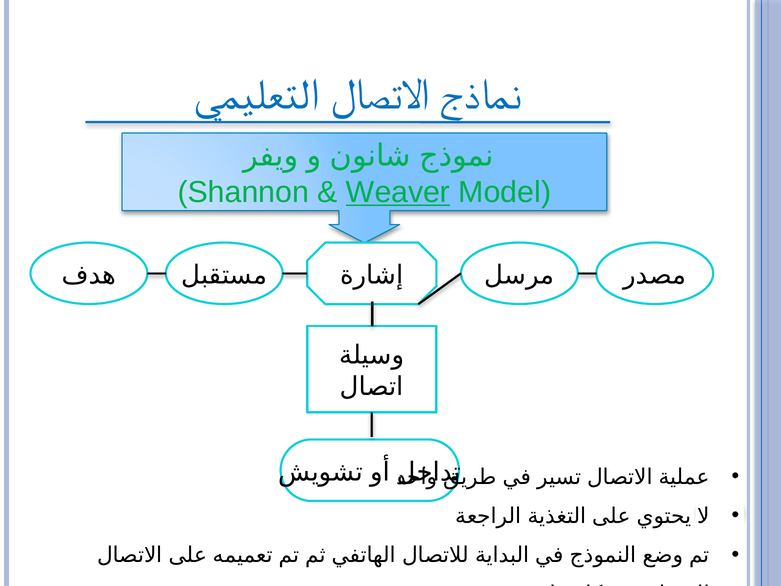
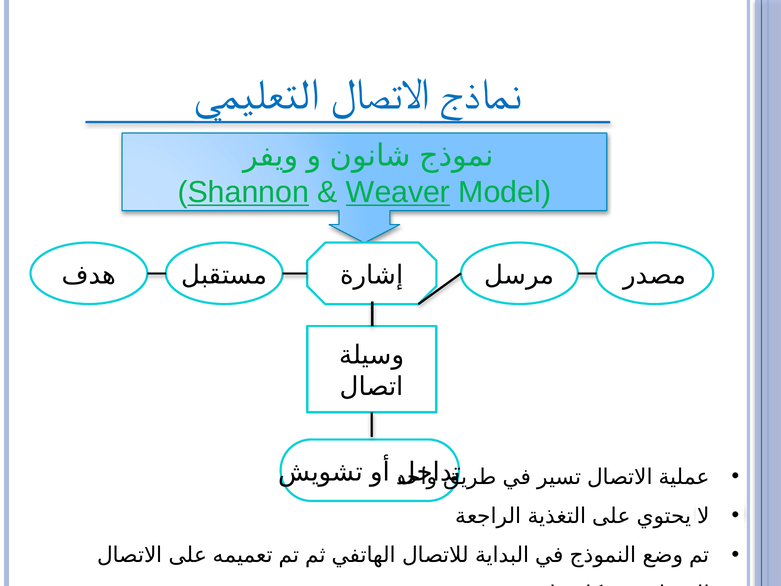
Shannon underline: none -> present (248, 192)
